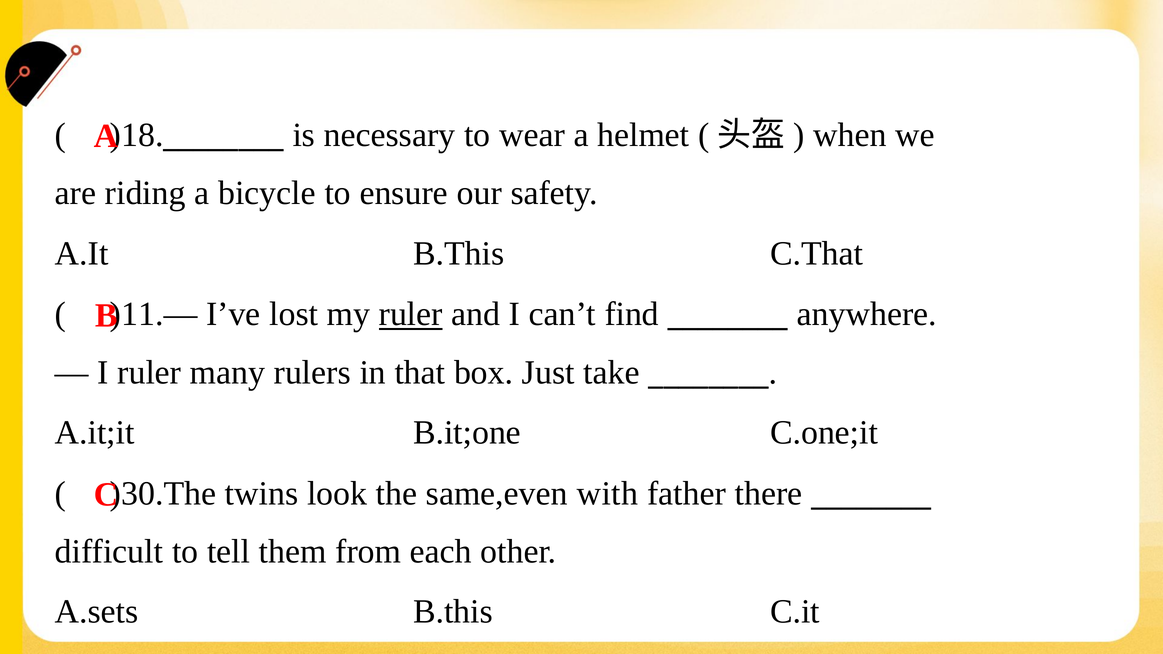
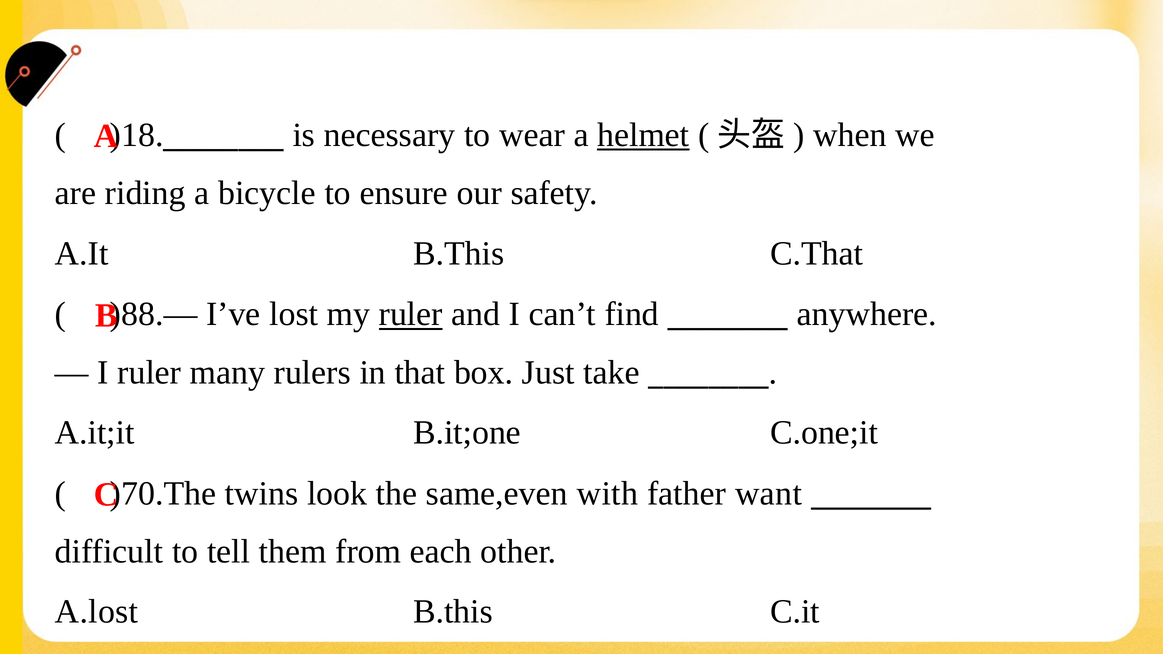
helmet underline: none -> present (643, 135)
)11.—: )11.— -> )88.— (154, 314)
)30.The: )30.The -> )70.The (163, 494)
there: there -> want (769, 494)
A.sets: A.sets -> A.lost (97, 612)
